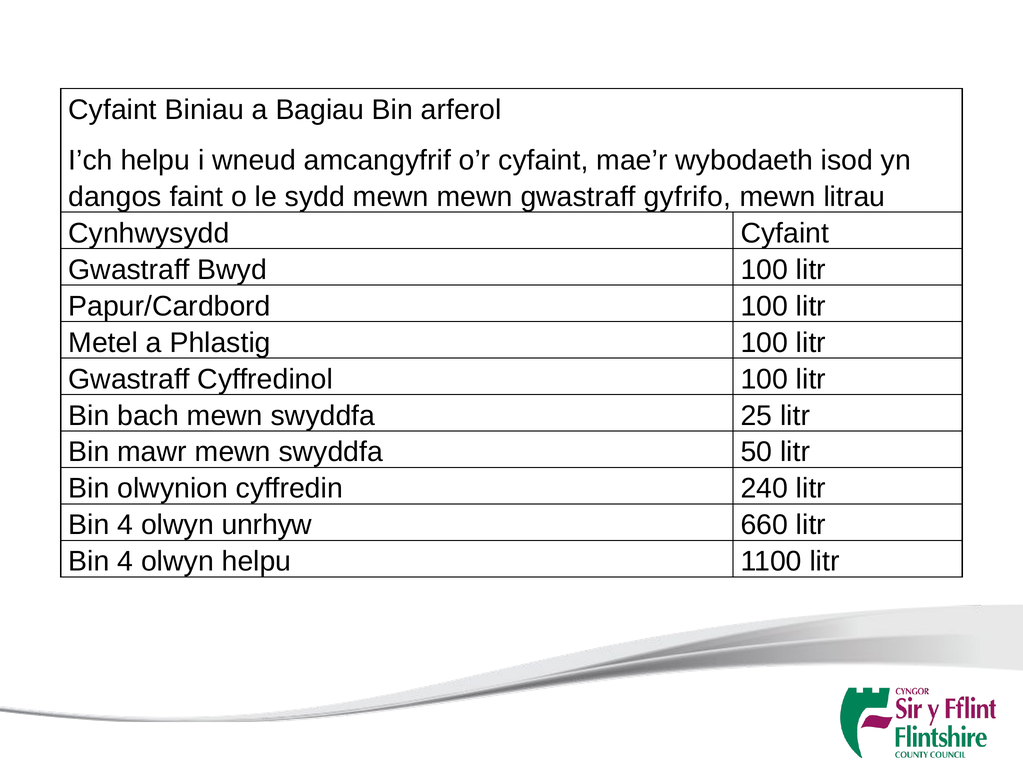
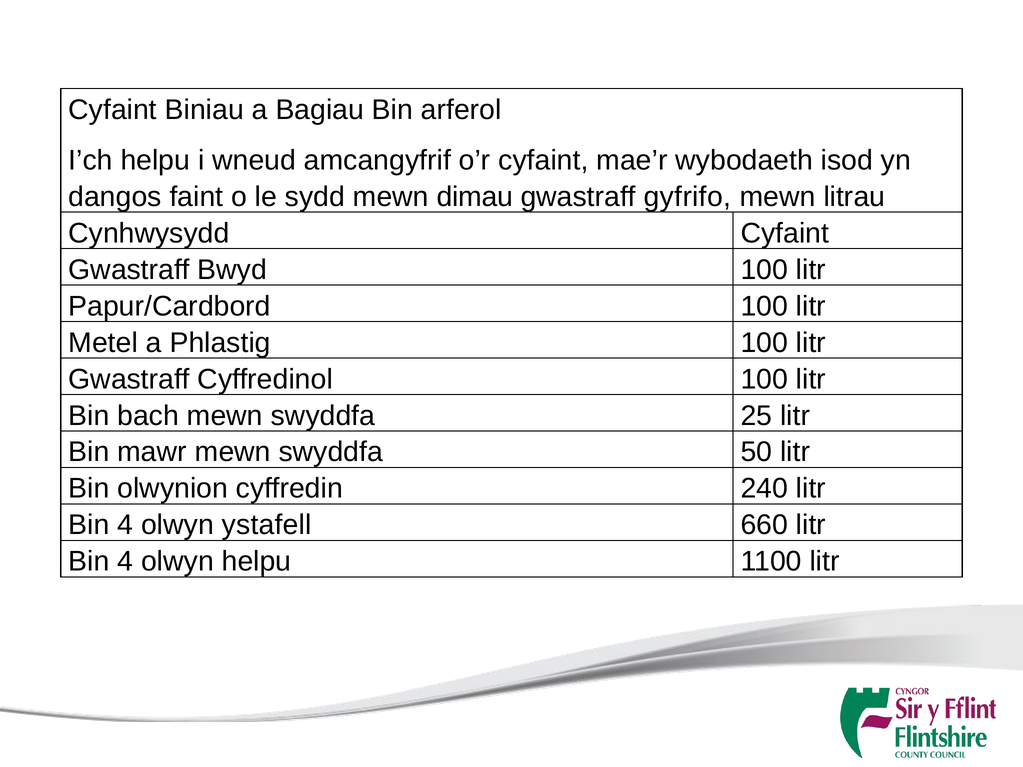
mewn mewn: mewn -> dimau (475, 197)
unrhyw: unrhyw -> ystafell (267, 525)
